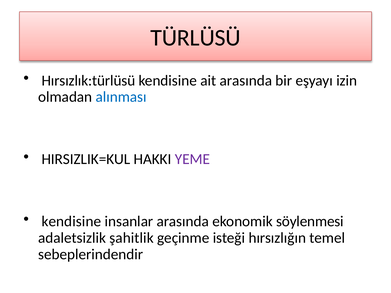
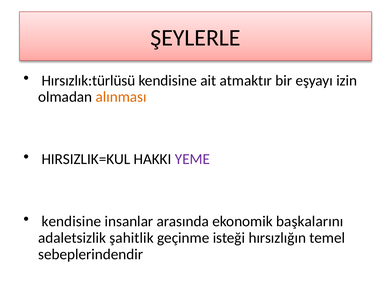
TÜRLÜSÜ: TÜRLÜSÜ -> ŞEYLERLE (195, 38)
ait arasında: arasında -> atmaktır (246, 81)
alınması colour: blue -> orange (121, 97)
söylenmesi: söylenmesi -> başkalarını (310, 222)
